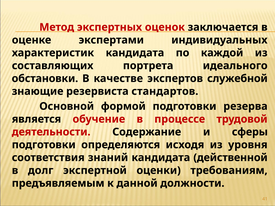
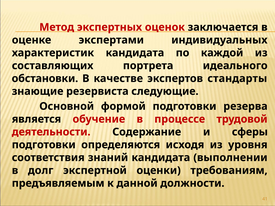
служебной: служебной -> стандарты (237, 79)
стандартов: стандартов -> следующие (165, 91)
действенной: действенной -> выполнении (230, 158)
